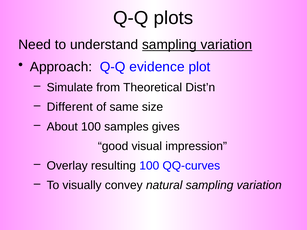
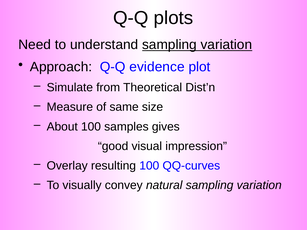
Different: Different -> Measure (70, 107)
